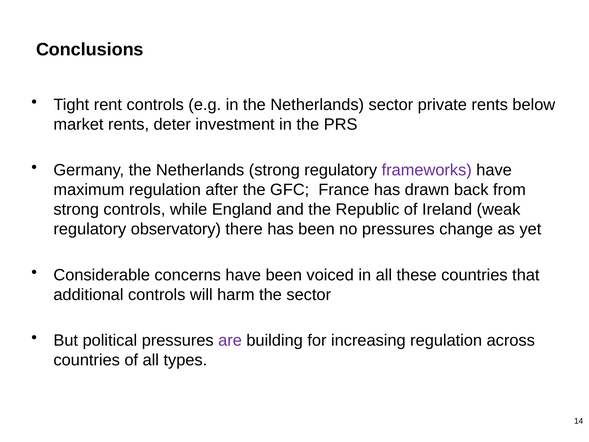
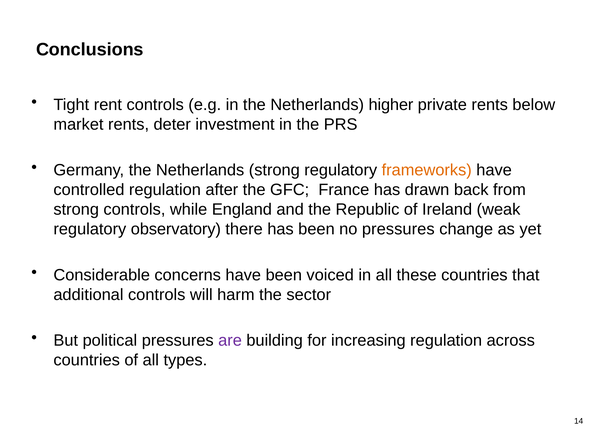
Netherlands sector: sector -> higher (391, 105)
frameworks colour: purple -> orange (427, 170)
maximum: maximum -> controlled (89, 190)
